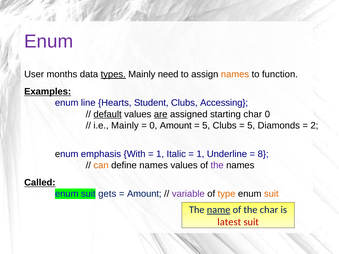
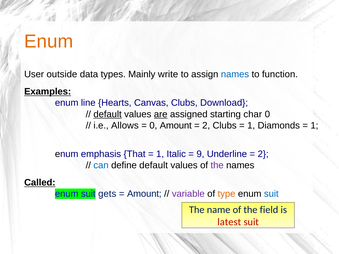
Enum colour: purple -> orange (49, 42)
months: months -> outside (62, 74)
types underline: present -> none (113, 74)
need: need -> write (168, 74)
names colour: orange -> blue (235, 74)
Student: Student -> Canvas (151, 103)
Accessing: Accessing -> Download (224, 103)
i.e Mainly: Mainly -> Allows (125, 126)
5: 5 -> 2 (206, 126)
5: 5 -> 1 (251, 126)
2: 2 -> 1 (314, 126)
With: With -> That (135, 154)
1: 1 -> 9 (200, 154)
8: 8 -> 2 (263, 154)
can colour: orange -> blue (101, 165)
define names: names -> default (154, 165)
suit colour: orange -> blue (271, 194)
name underline: present -> none (219, 210)
the char: char -> field (269, 210)
